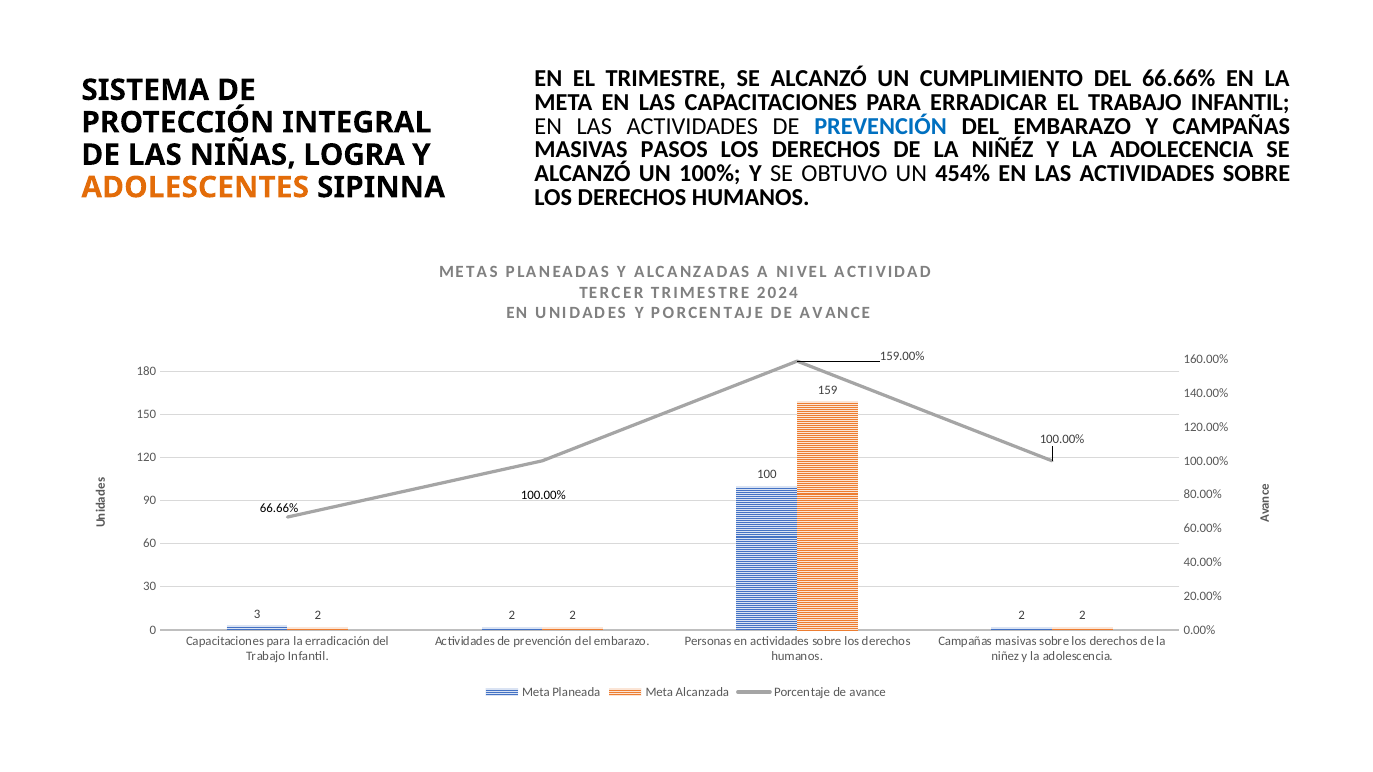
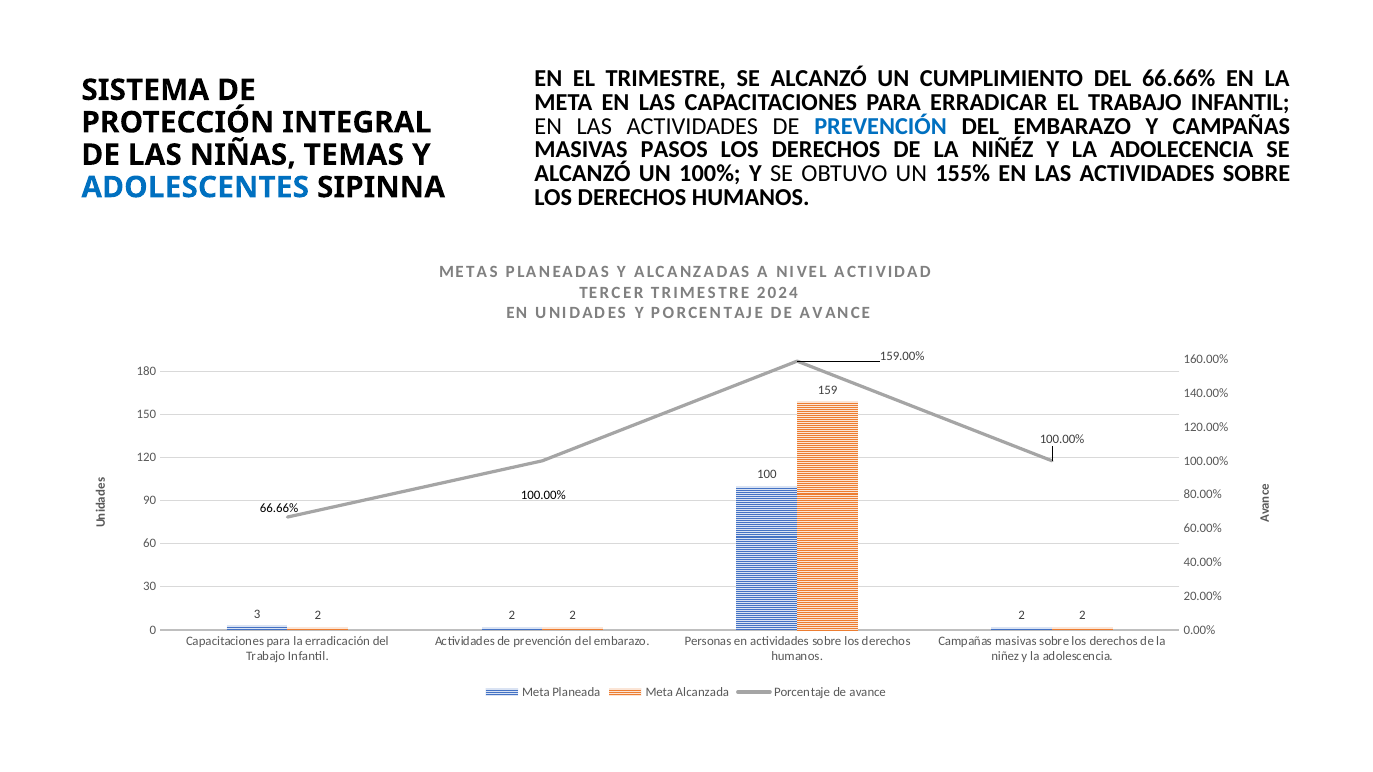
LOGRA: LOGRA -> TEMAS (354, 155)
454%: 454% -> 155% (963, 174)
ADOLESCENTES colour: orange -> blue (195, 187)
